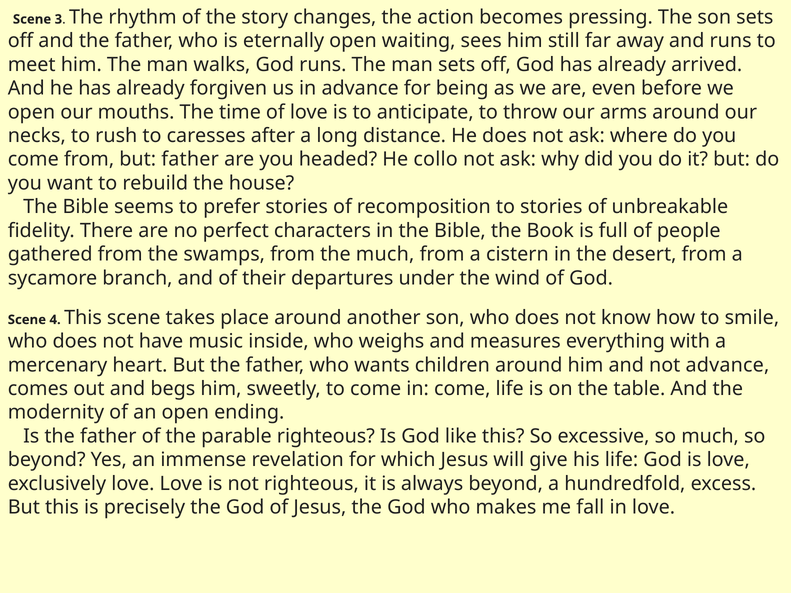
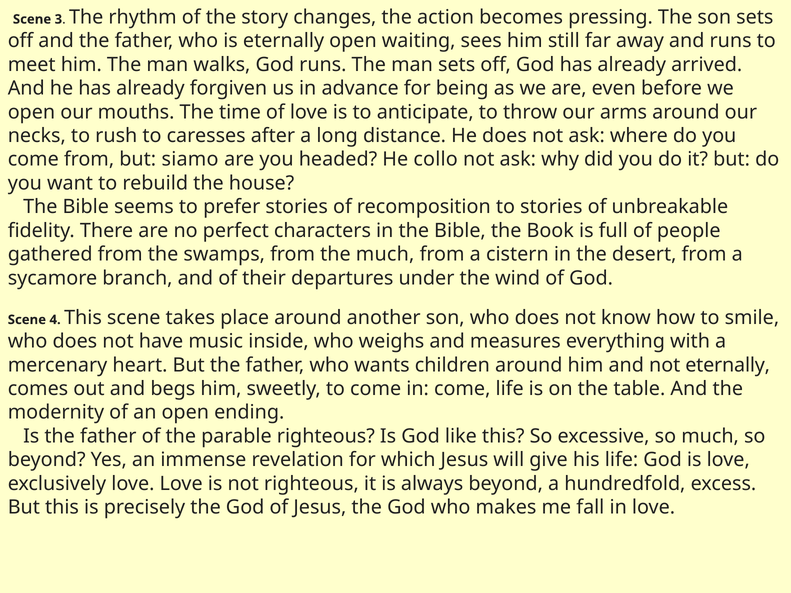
but father: father -> siamo (190, 159)
not advance: advance -> eternally (728, 365)
